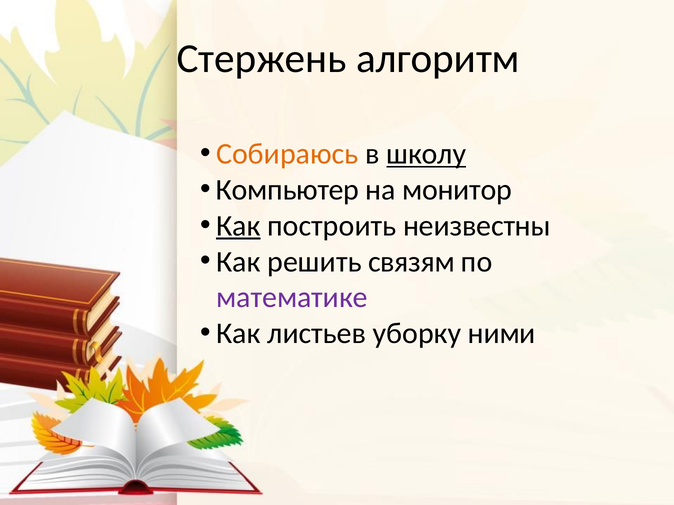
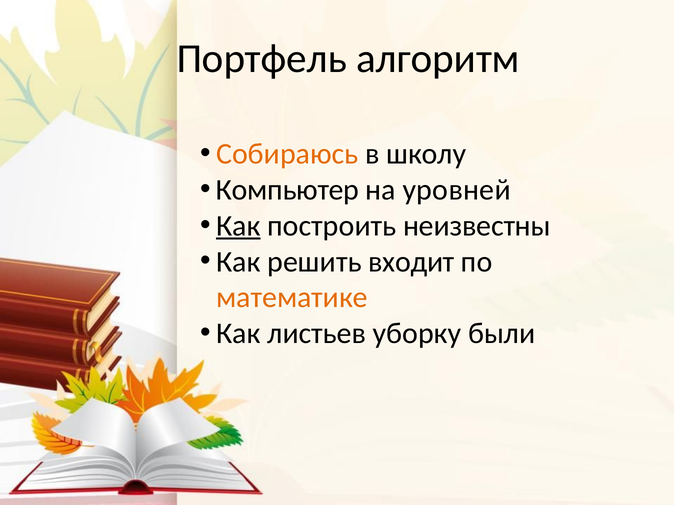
Стержень: Стержень -> Портфель (262, 59)
школу underline: present -> none (426, 154)
монитор: монитор -> уровней (457, 190)
связям: связям -> входит (411, 262)
математике colour: purple -> orange (292, 298)
ними: ними -> были (502, 334)
